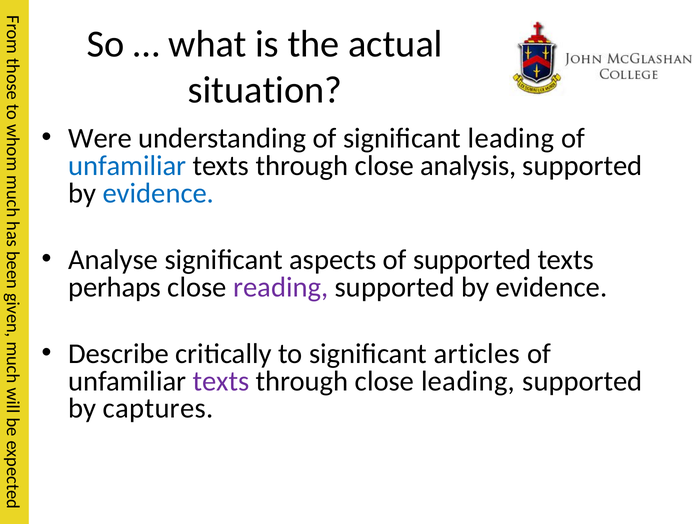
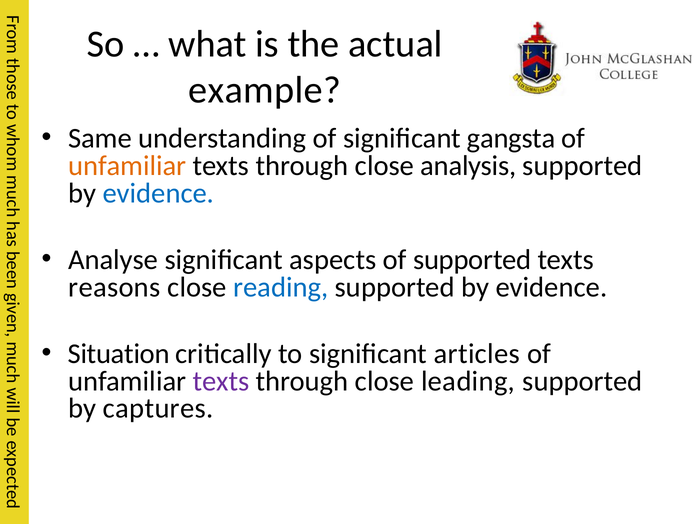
situation: situation -> example (265, 90)
Were: Were -> Same (100, 138)
significant leading: leading -> gangsta (511, 138)
unfamiliar colour: blue -> orange (127, 166)
perhaps: perhaps -> reasons (114, 287)
reading colour: purple -> blue (281, 287)
Describe: Describe -> Situation (119, 354)
